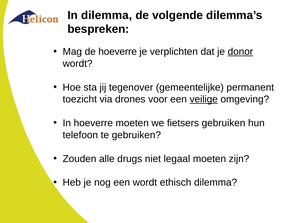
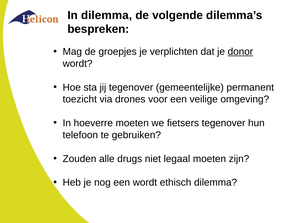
de hoeverre: hoeverre -> groepjes (118, 52)
veilige underline: present -> none (204, 99)
fietsers gebruiken: gebruiken -> tegenover (224, 123)
